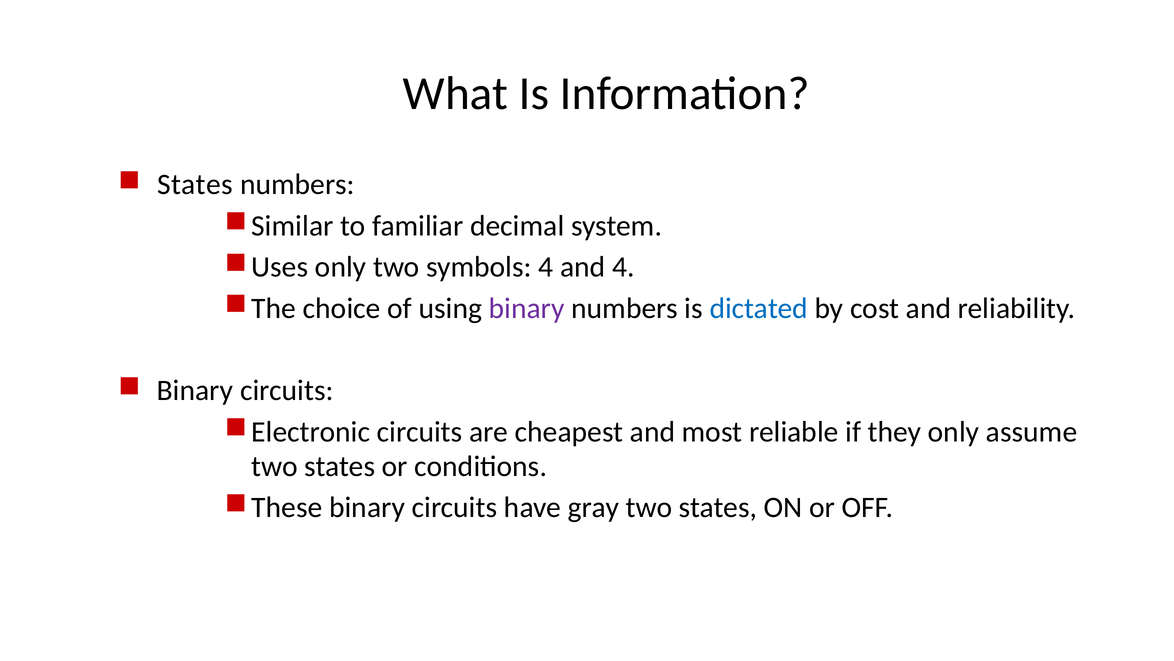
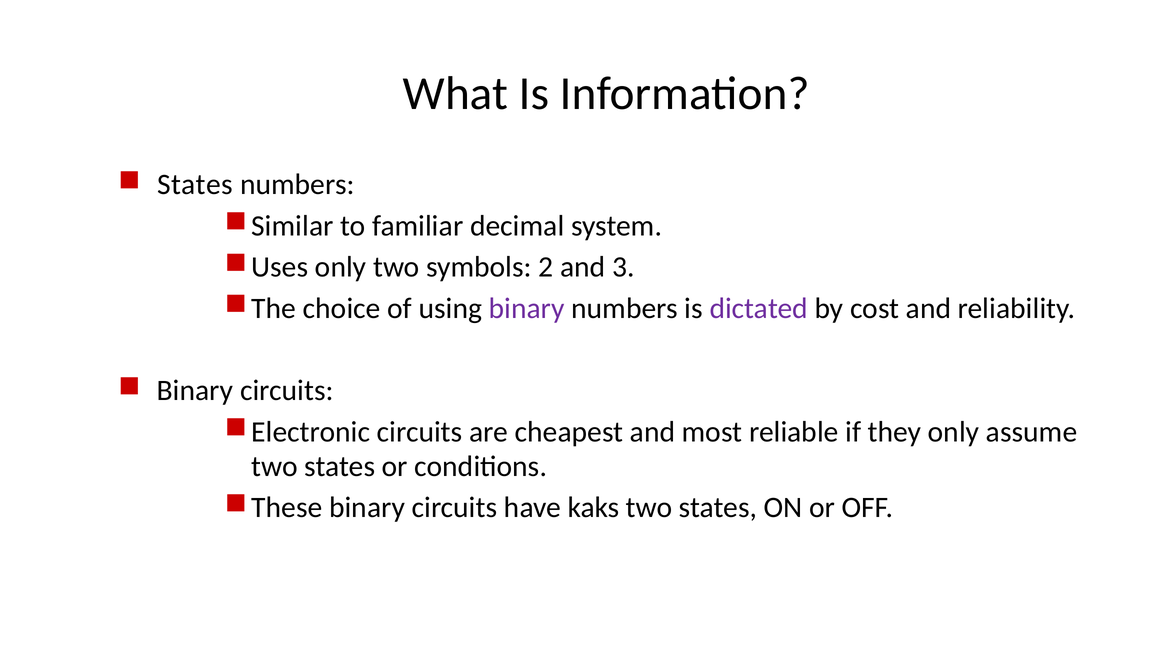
symbols 4: 4 -> 2 (546, 267)
and 4: 4 -> 3 (623, 267)
dictated colour: blue -> purple (759, 308)
gray: gray -> kaks (594, 507)
